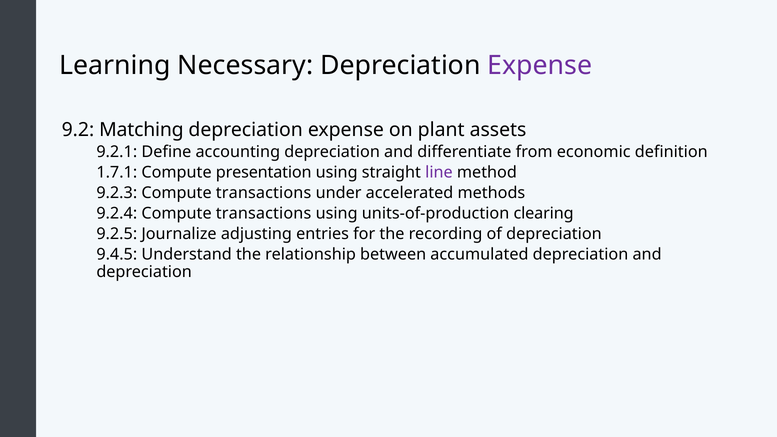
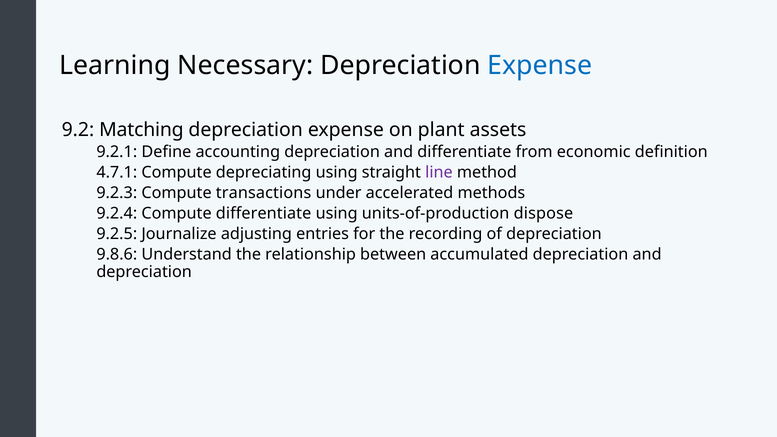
Expense colour: purple -> blue (540, 65)
1.7.1: 1.7.1 -> 4.7.1 (117, 172)
presentation: presentation -> depreciating (264, 172)
9.2.4 Compute transactions: transactions -> differentiate (264, 213)
clearing: clearing -> dispose (543, 213)
9.4.5: 9.4.5 -> 9.8.6 (117, 254)
